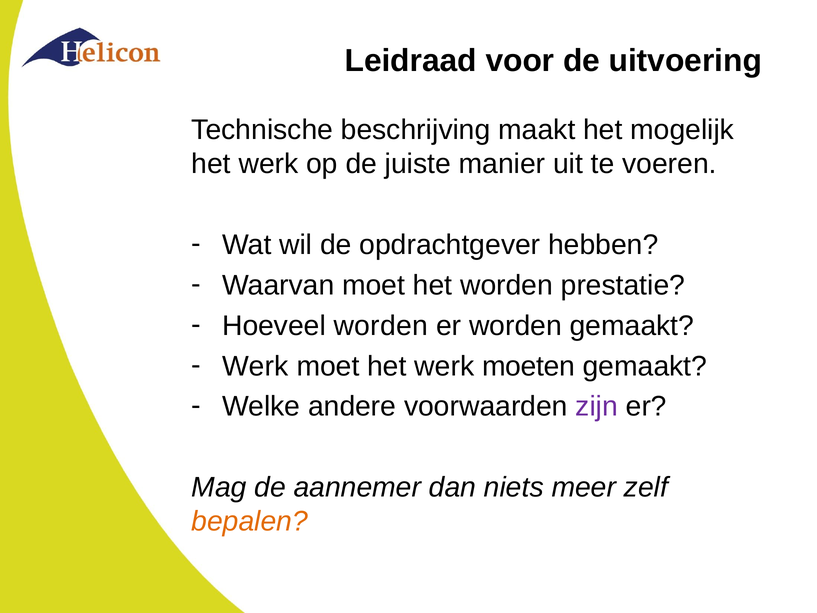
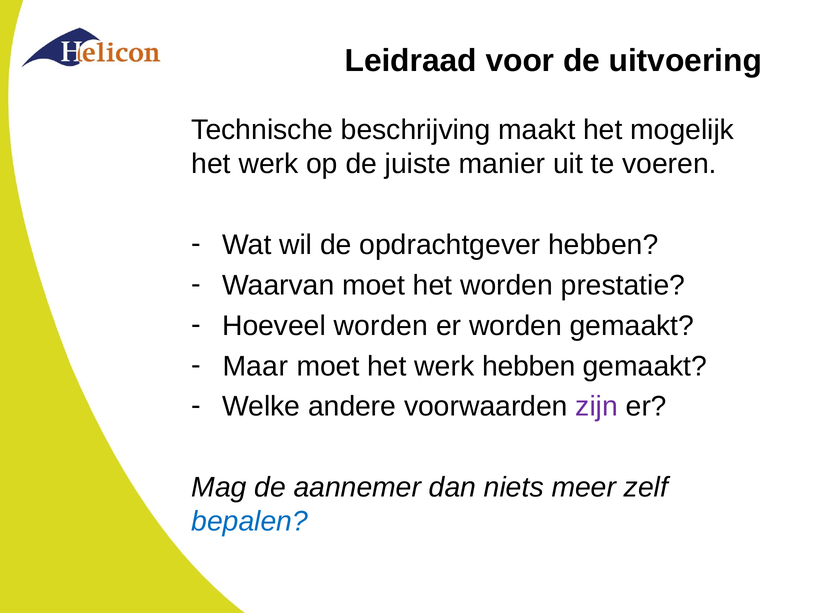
Werk: Werk -> Maar (255, 366)
werk moeten: moeten -> hebben (529, 366)
bepalen colour: orange -> blue (250, 521)
